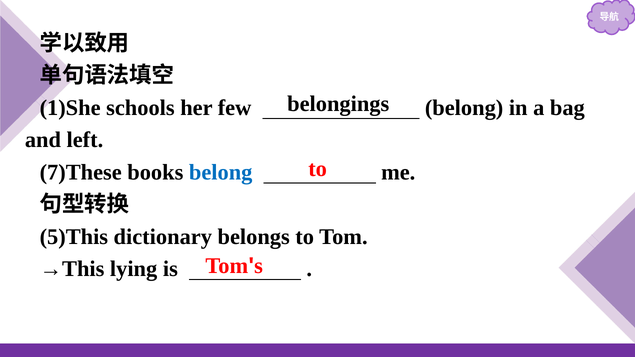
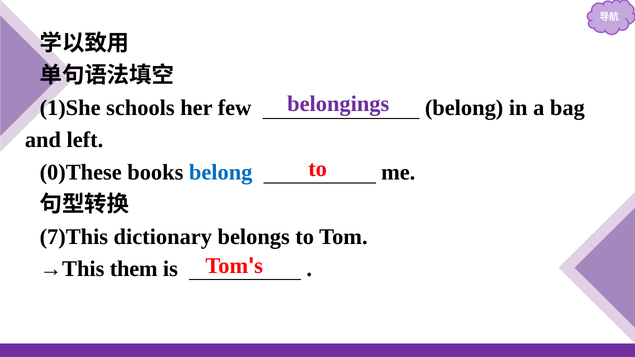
belongings colour: black -> purple (338, 104)
7)These: 7)These -> 0)These (81, 172)
5)This: 5)This -> 7)This (74, 237)
lying: lying -> them (134, 269)
